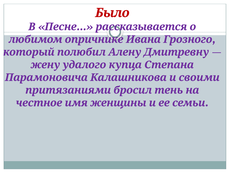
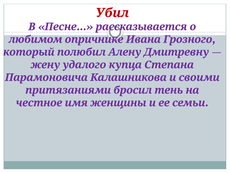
Было: Было -> Убил (112, 13)
